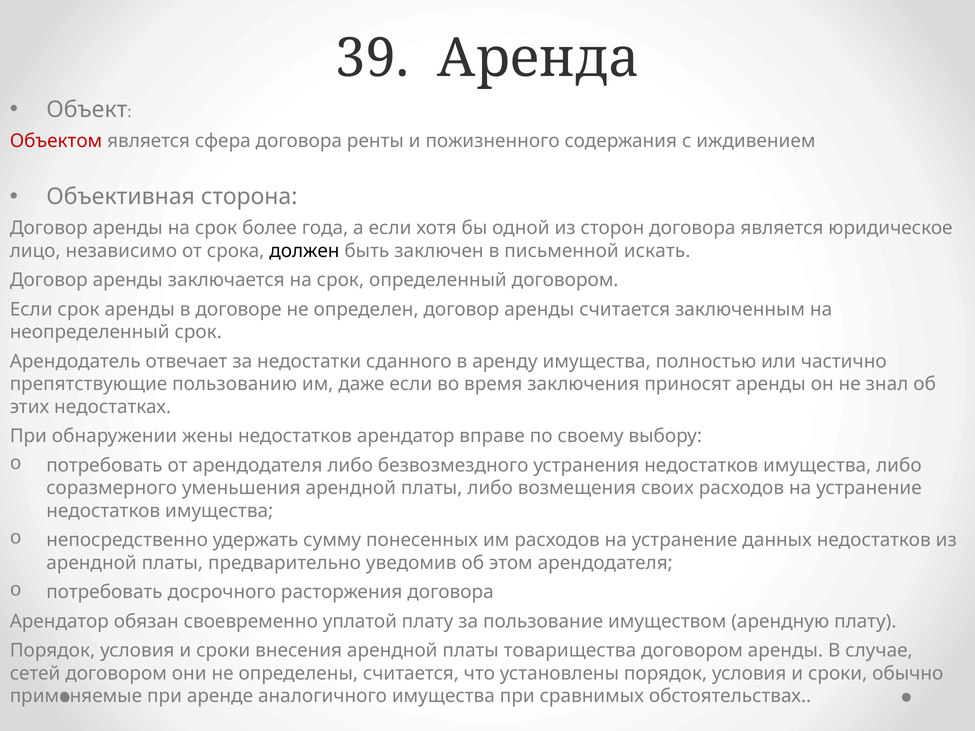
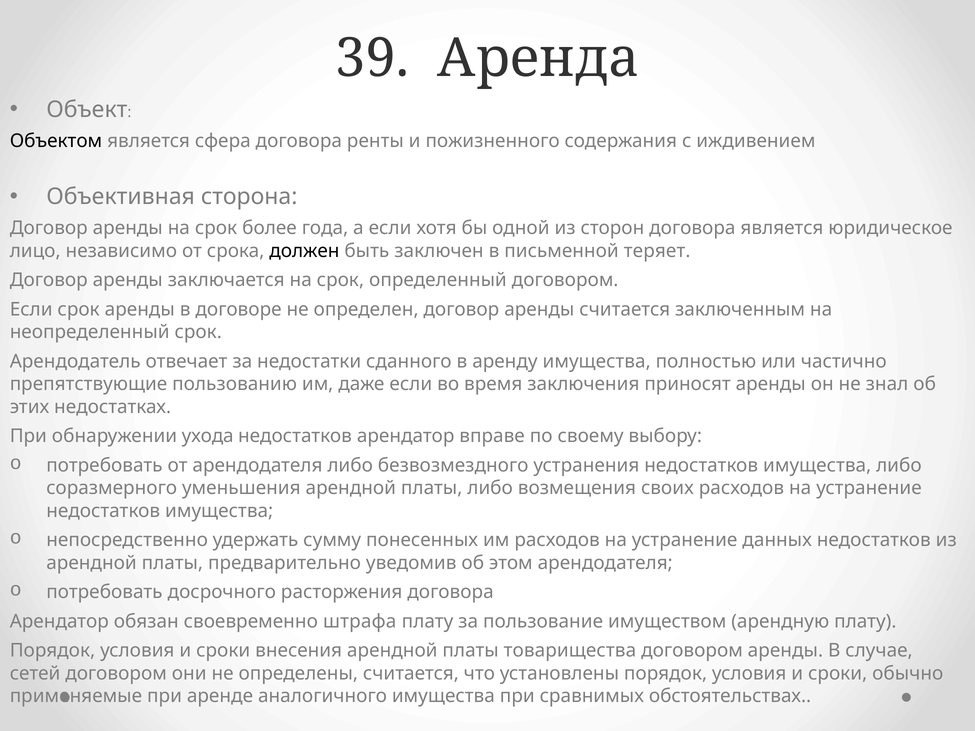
Объектом colour: red -> black (56, 141)
искать: искать -> теряет (657, 251)
жены: жены -> ухода (208, 436)
уплатой: уплатой -> штрафа (360, 622)
